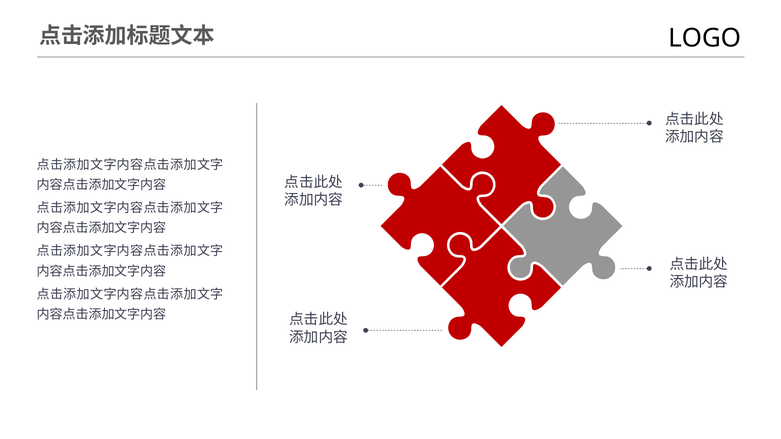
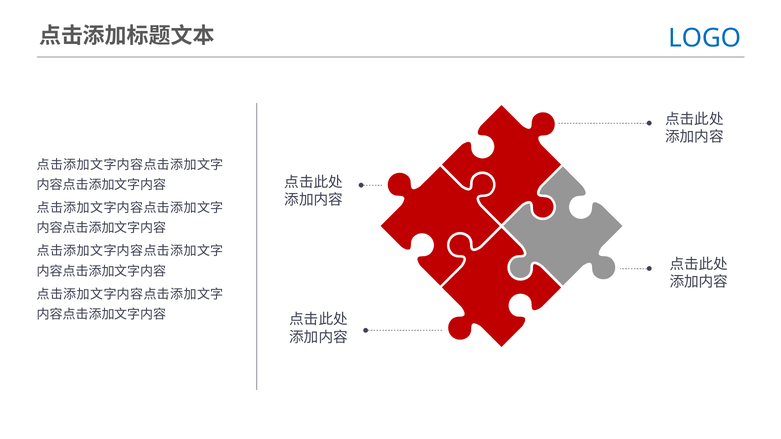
LOGO colour: black -> blue (705, 38)
